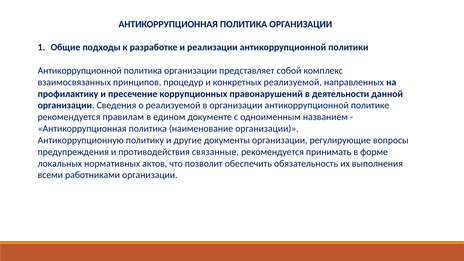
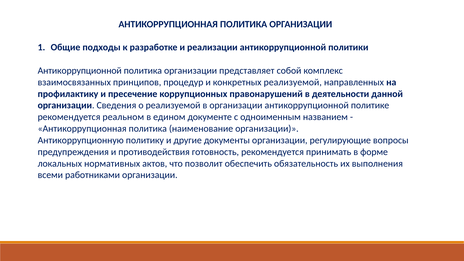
правилам: правилам -> реальном (123, 117)
связанные: связанные -> готовность (215, 152)
